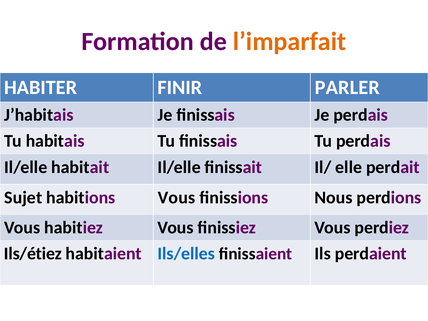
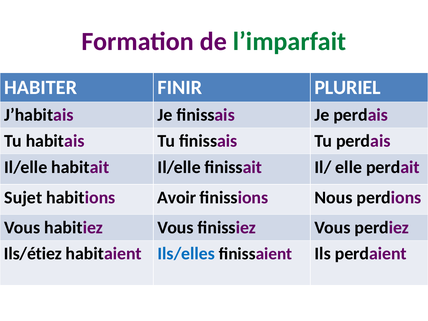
l’imparfait colour: orange -> green (290, 41)
PARLER: PARLER -> PLURIEL (348, 88)
habitions Vous: Vous -> Avoir (177, 198)
